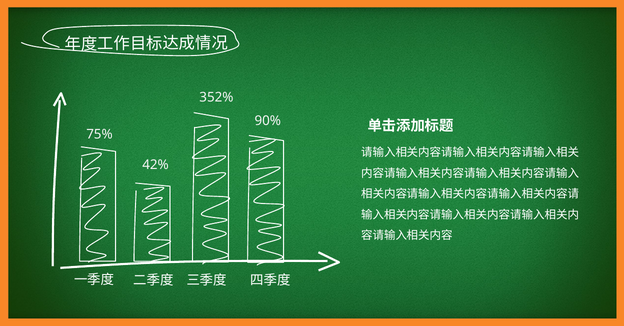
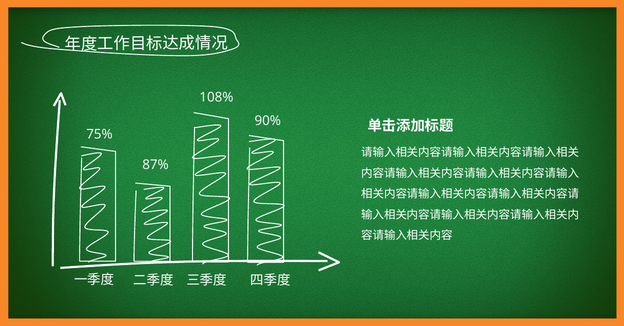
352%: 352% -> 108% (216, 97)
42%: 42% -> 87% (156, 165)
